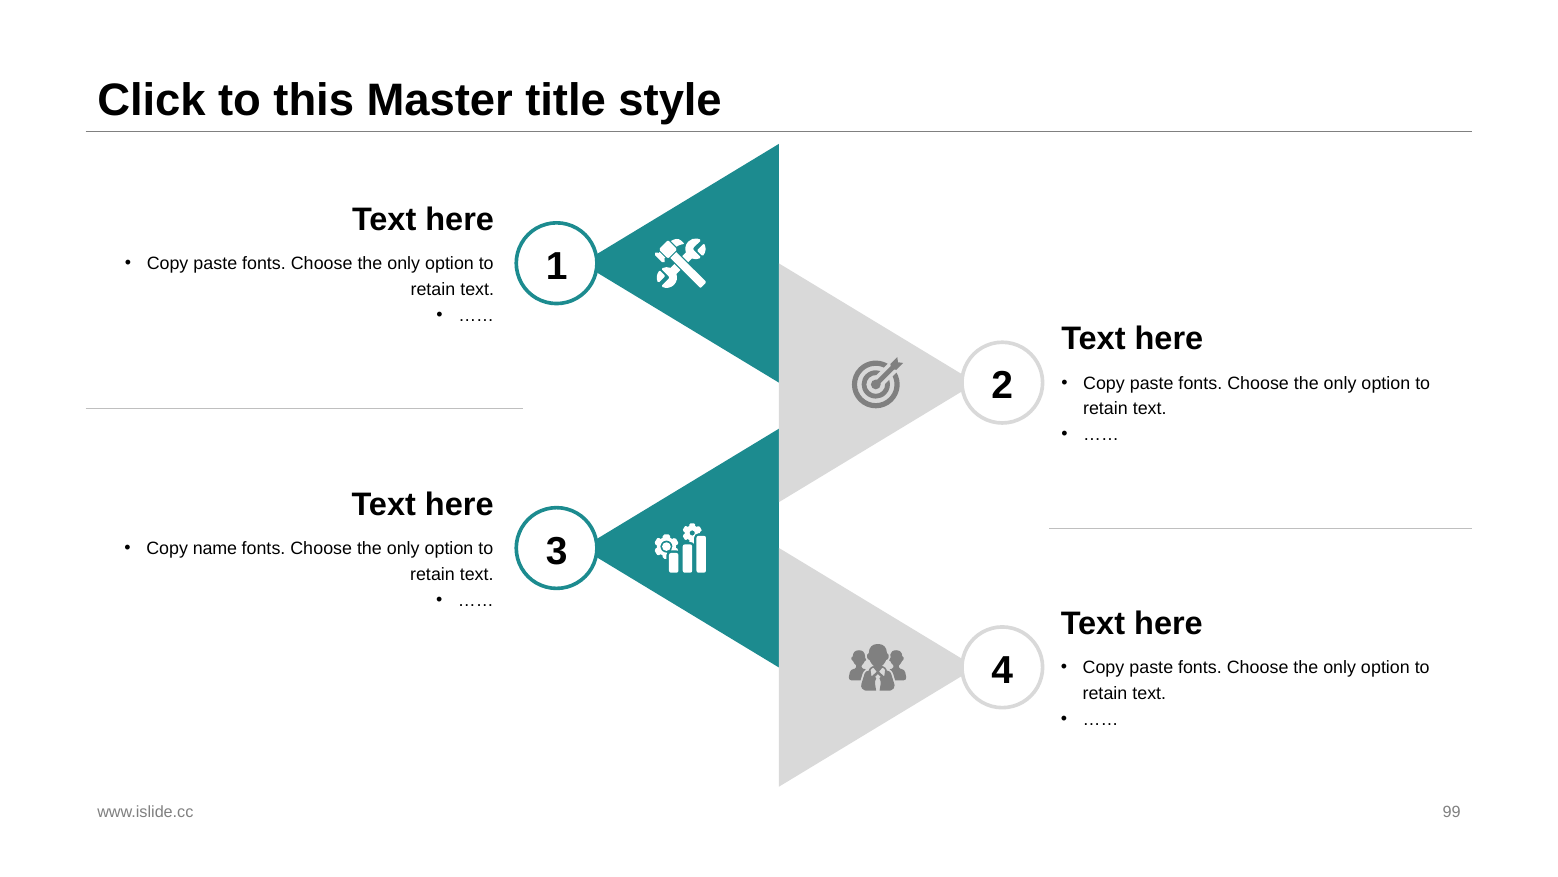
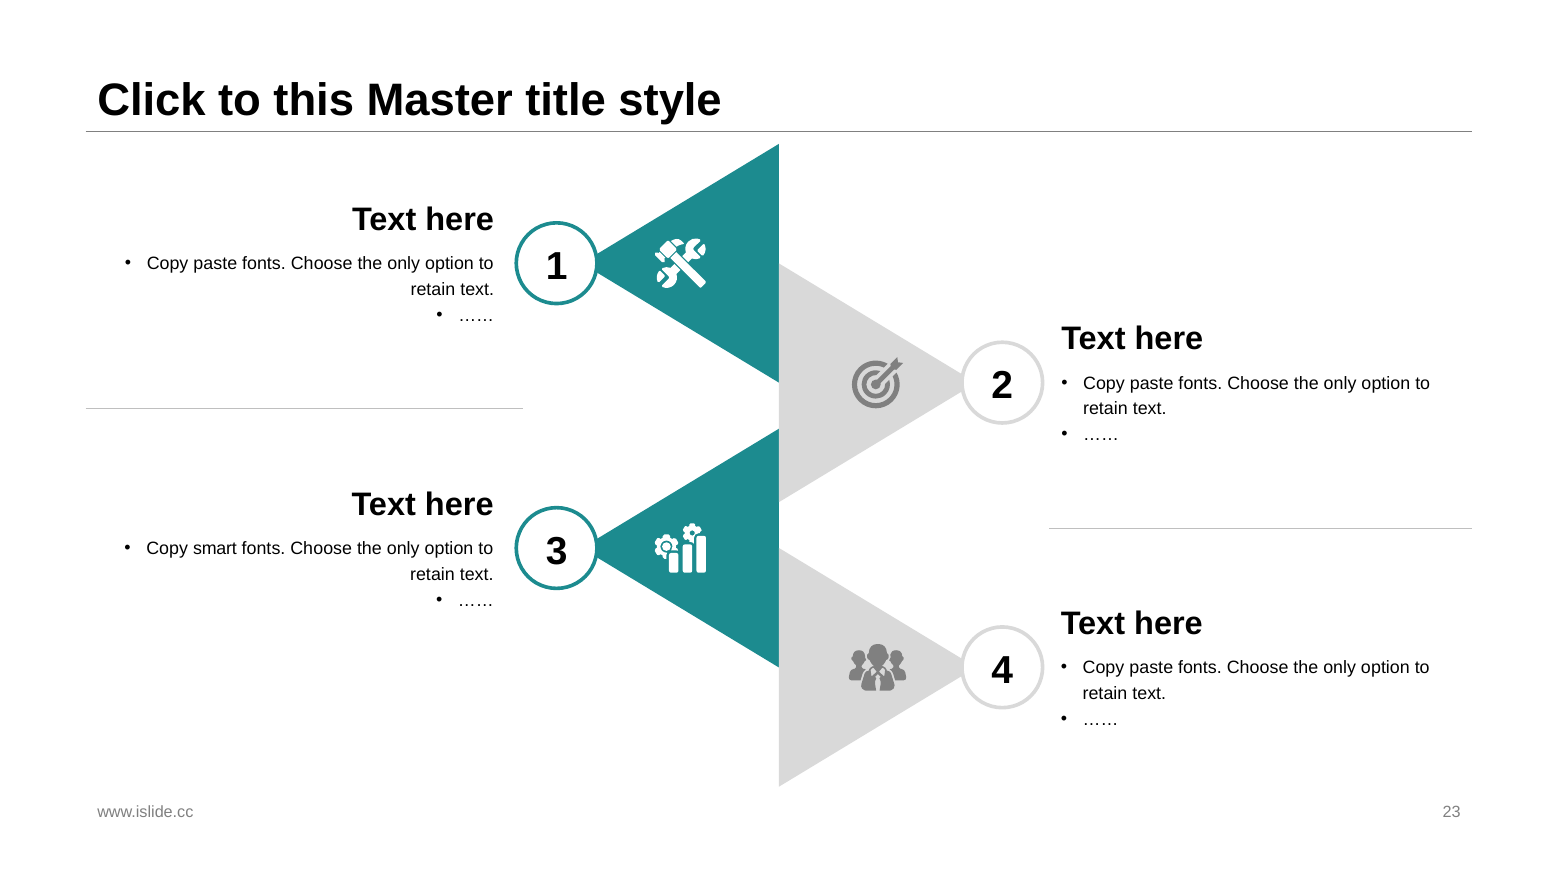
name: name -> smart (215, 548)
99: 99 -> 23 (1452, 812)
